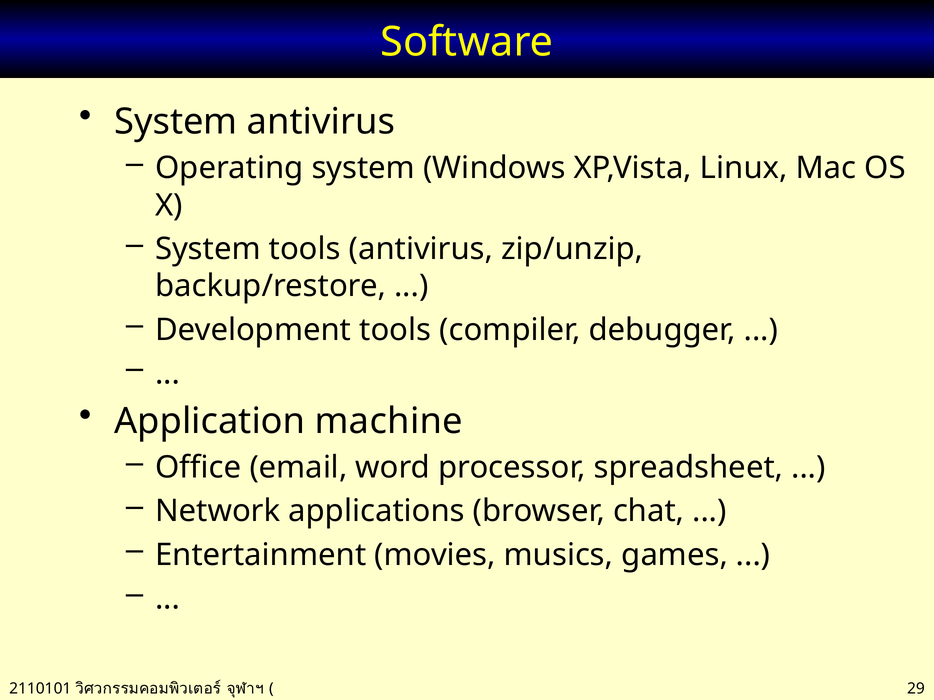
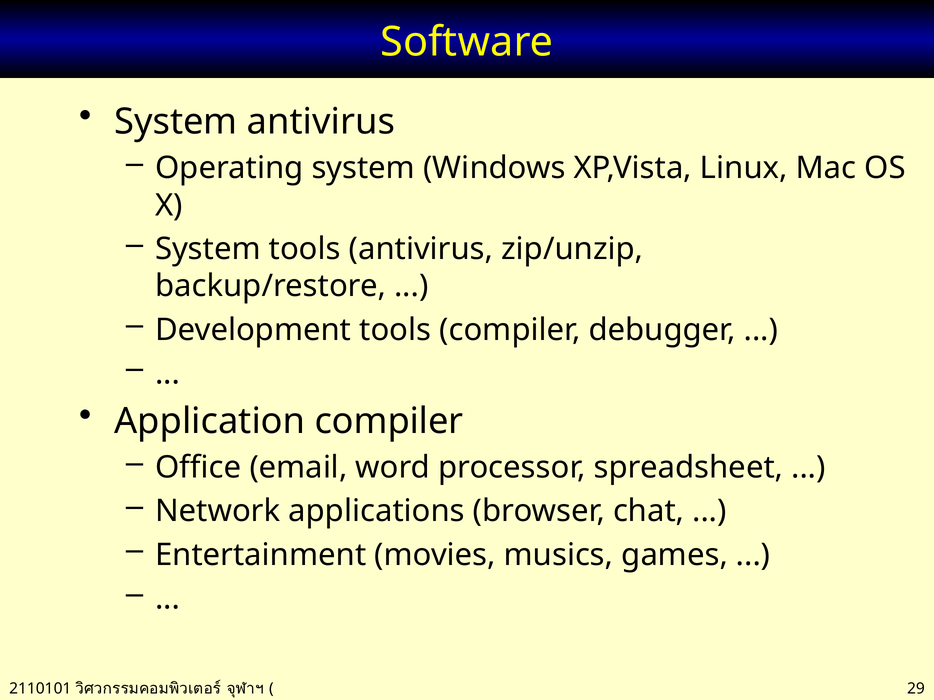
Application machine: machine -> compiler (389, 422)
